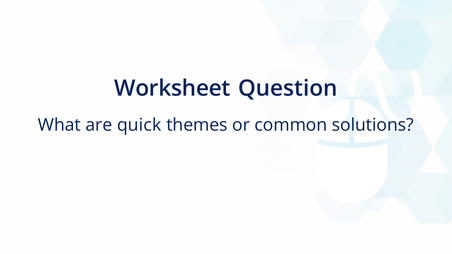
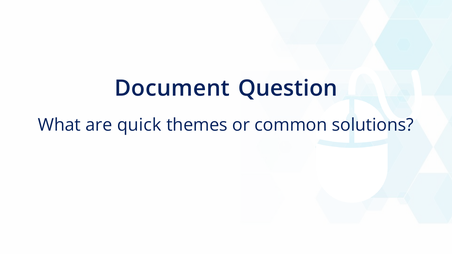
Worksheet: Worksheet -> Document (172, 88)
